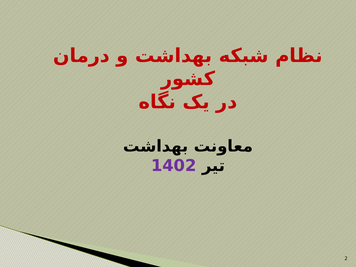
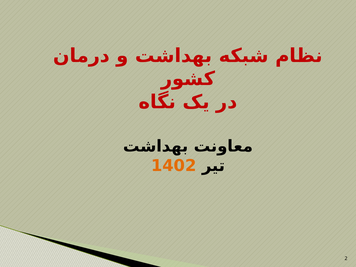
1402 colour: purple -> orange (174, 166)
